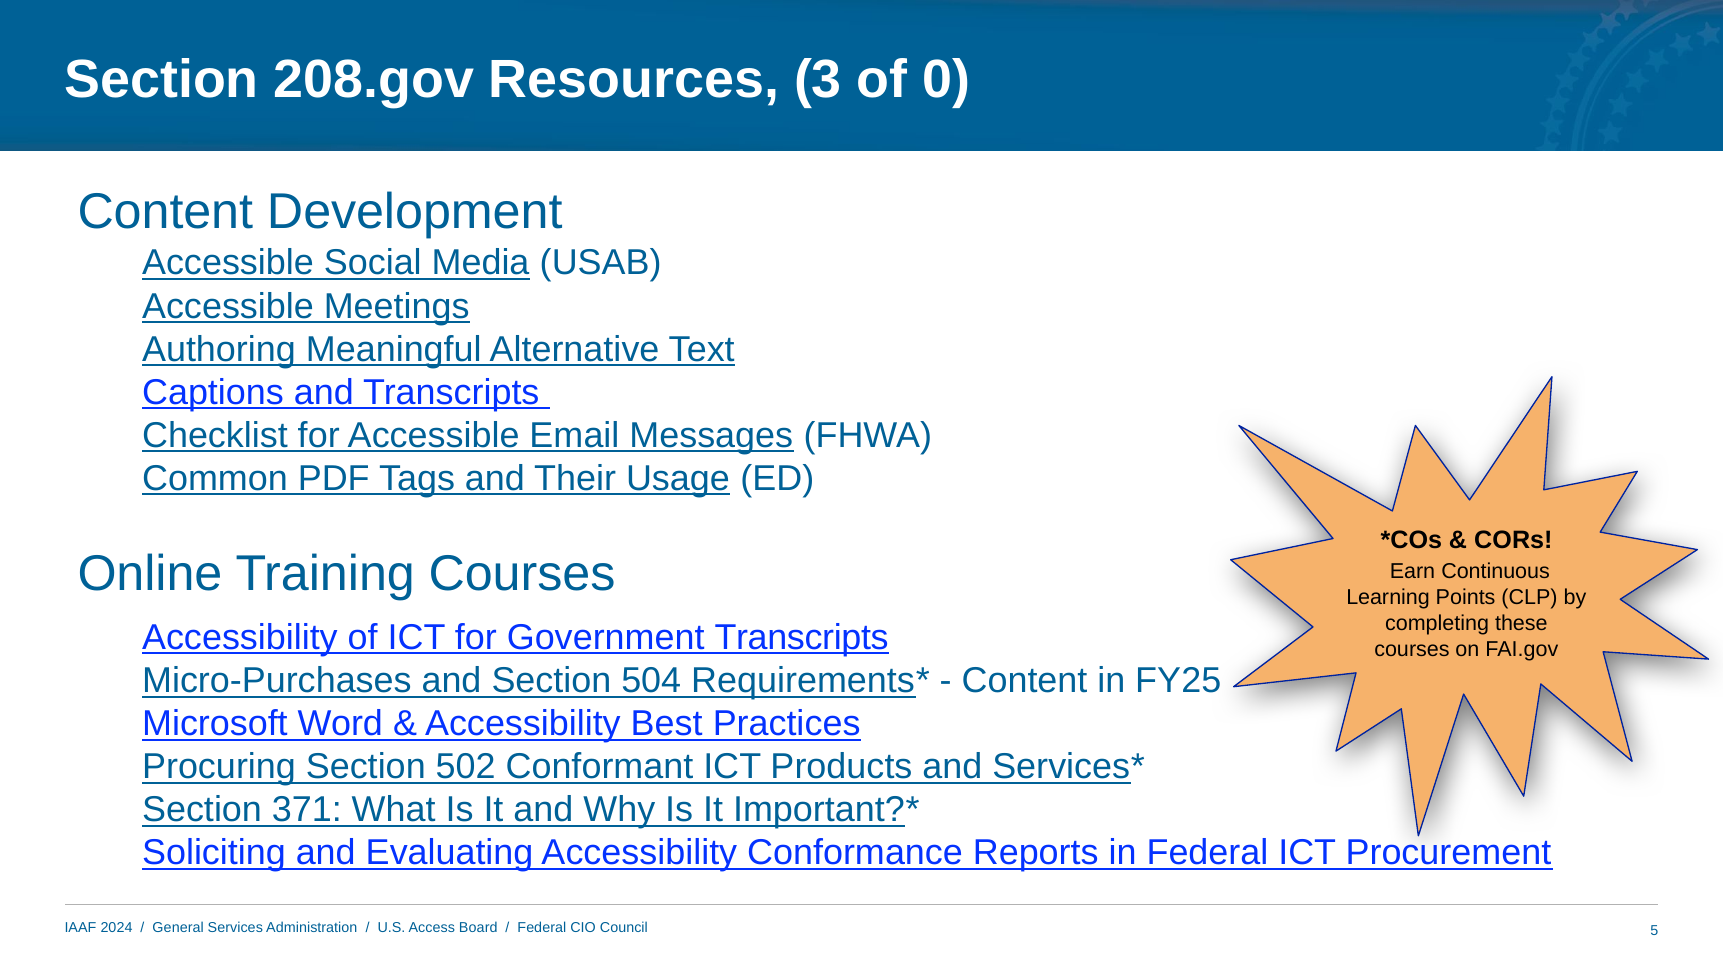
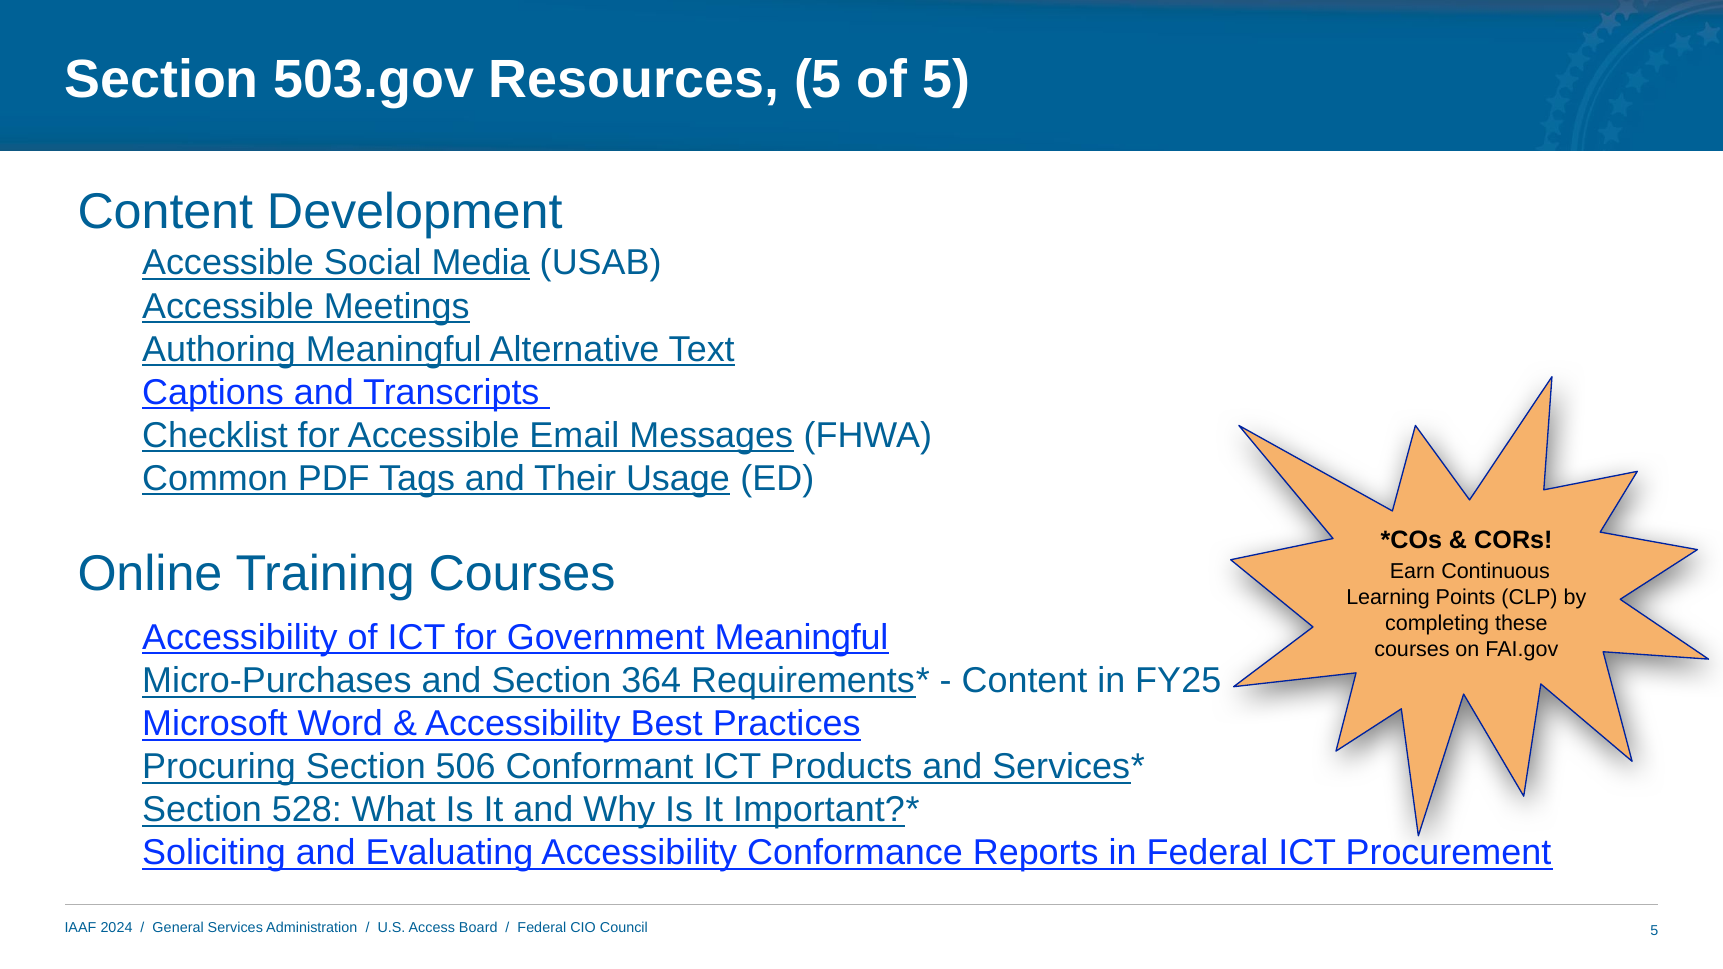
208.gov: 208.gov -> 503.gov (374, 80)
Resources 3: 3 -> 5 (818, 80)
of 0: 0 -> 5 (946, 80)
Government Transcripts: Transcripts -> Meaningful (801, 638)
504: 504 -> 364 (651, 681)
502: 502 -> 506 (466, 767)
371: 371 -> 528 (307, 810)
